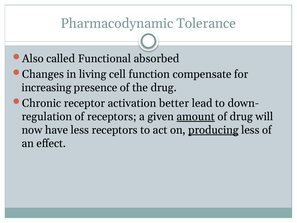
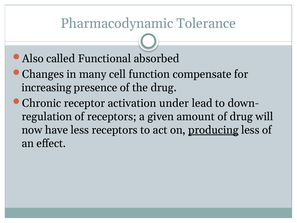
living: living -> many (93, 74)
better: better -> under (174, 103)
amount underline: present -> none (196, 117)
